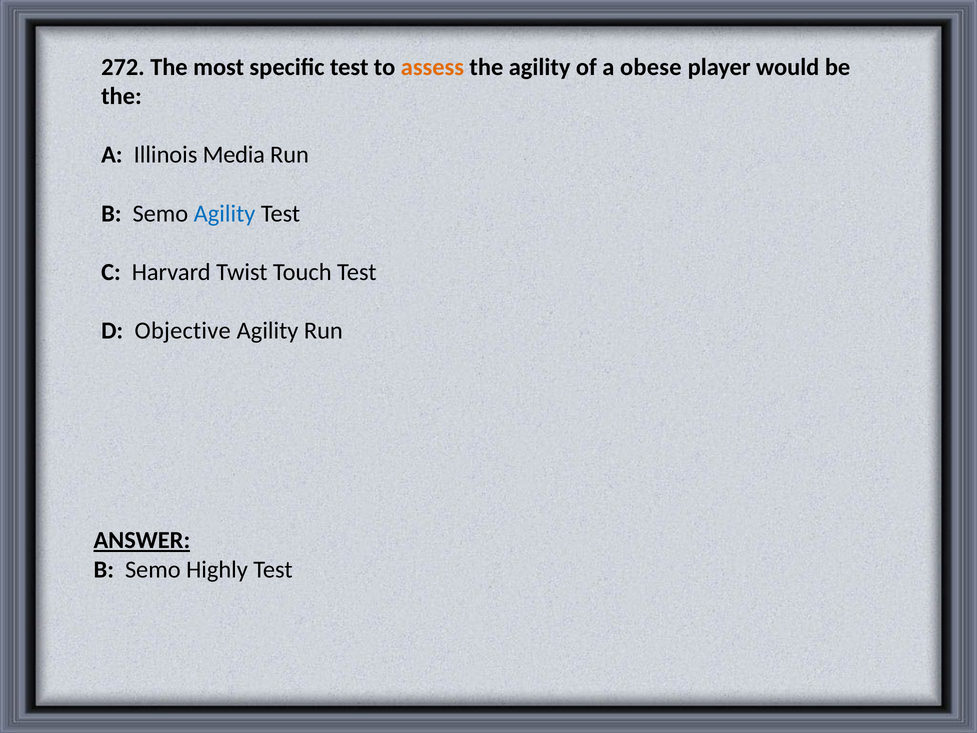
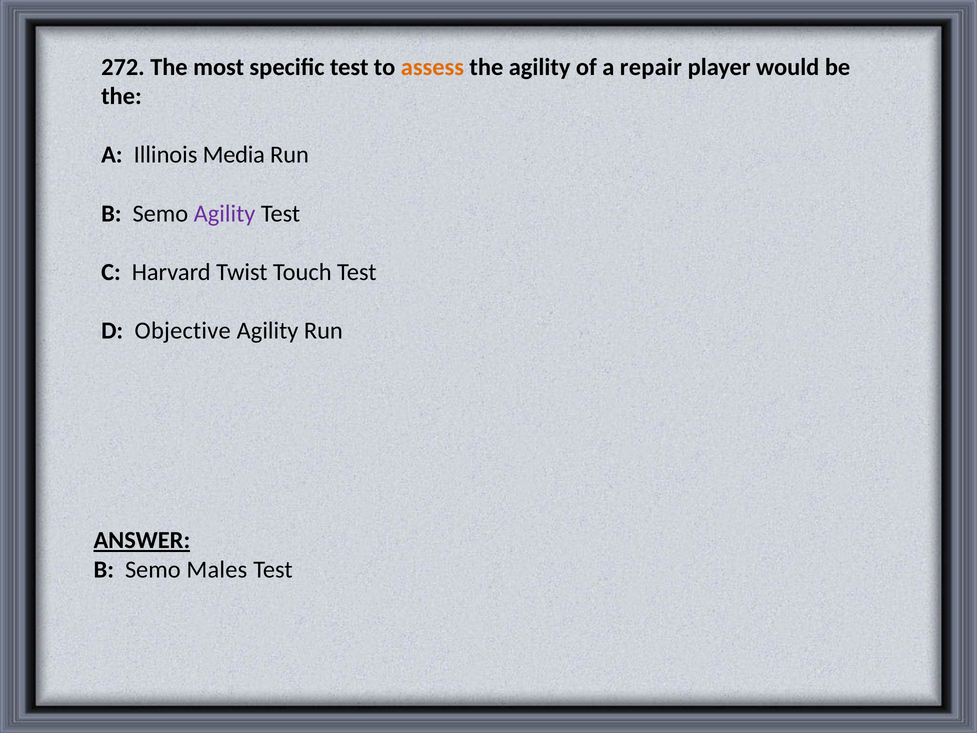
obese: obese -> repair (651, 67)
Agility colour: blue -> purple (225, 213)
Highly: Highly -> Males (217, 569)
